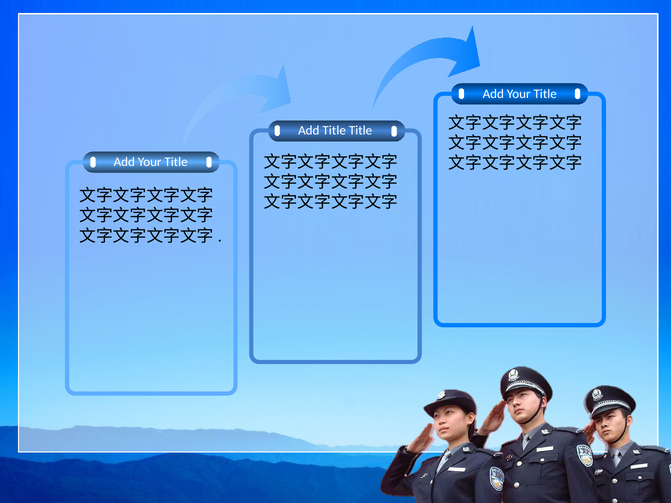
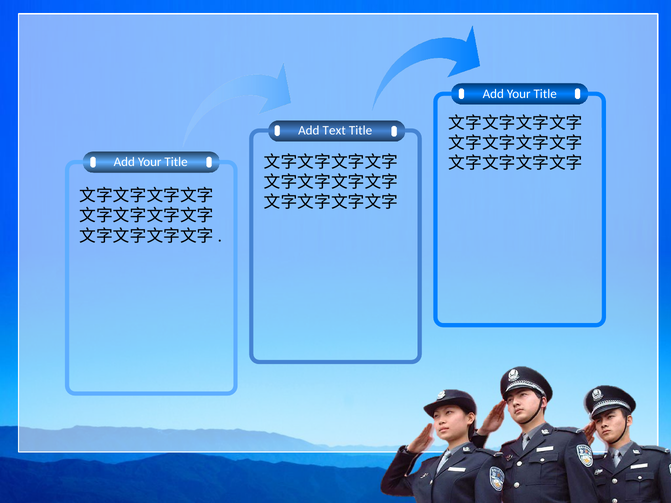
Add Title: Title -> Text (334, 130)
